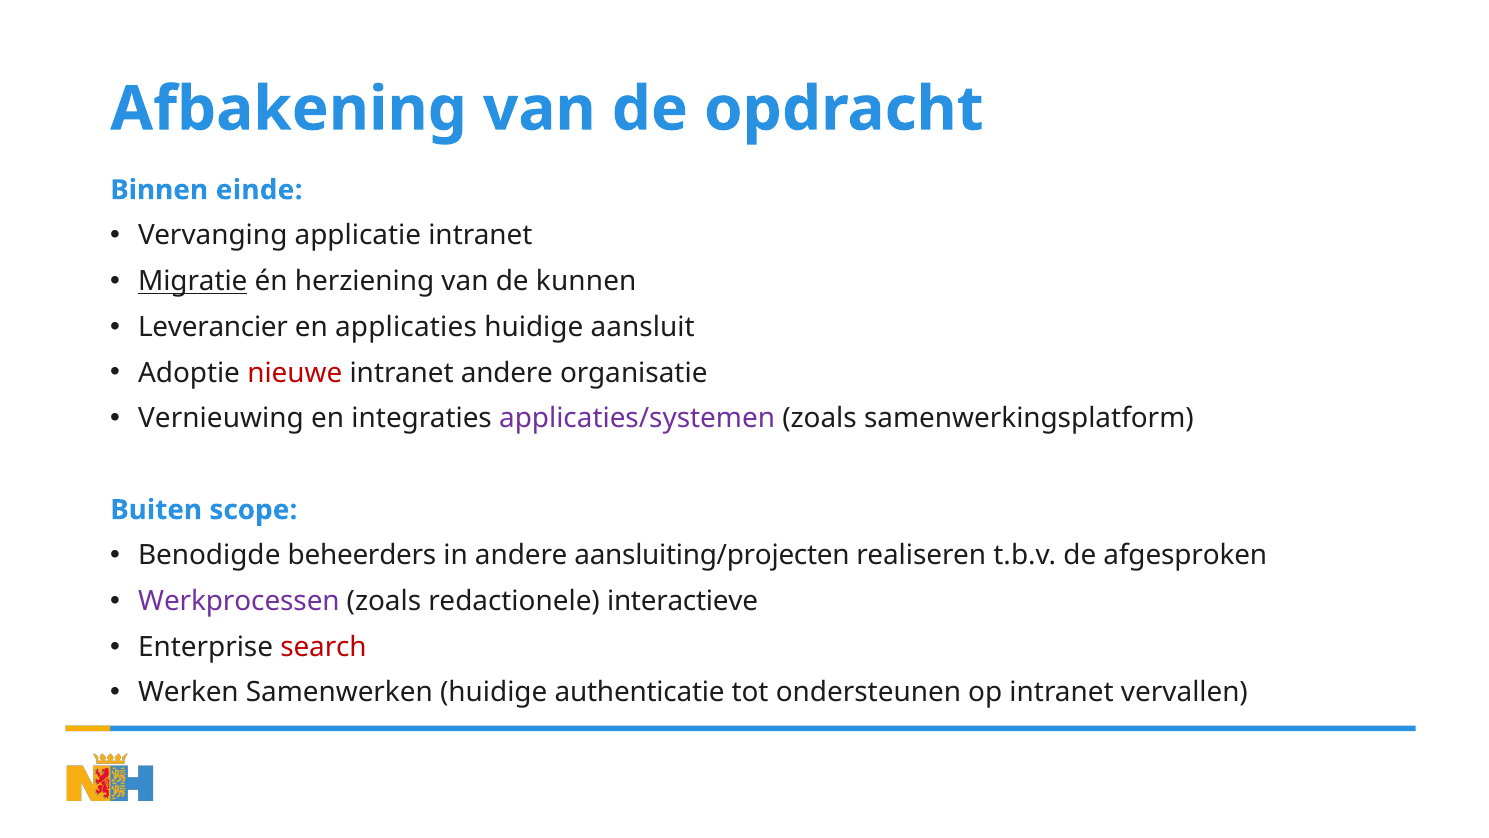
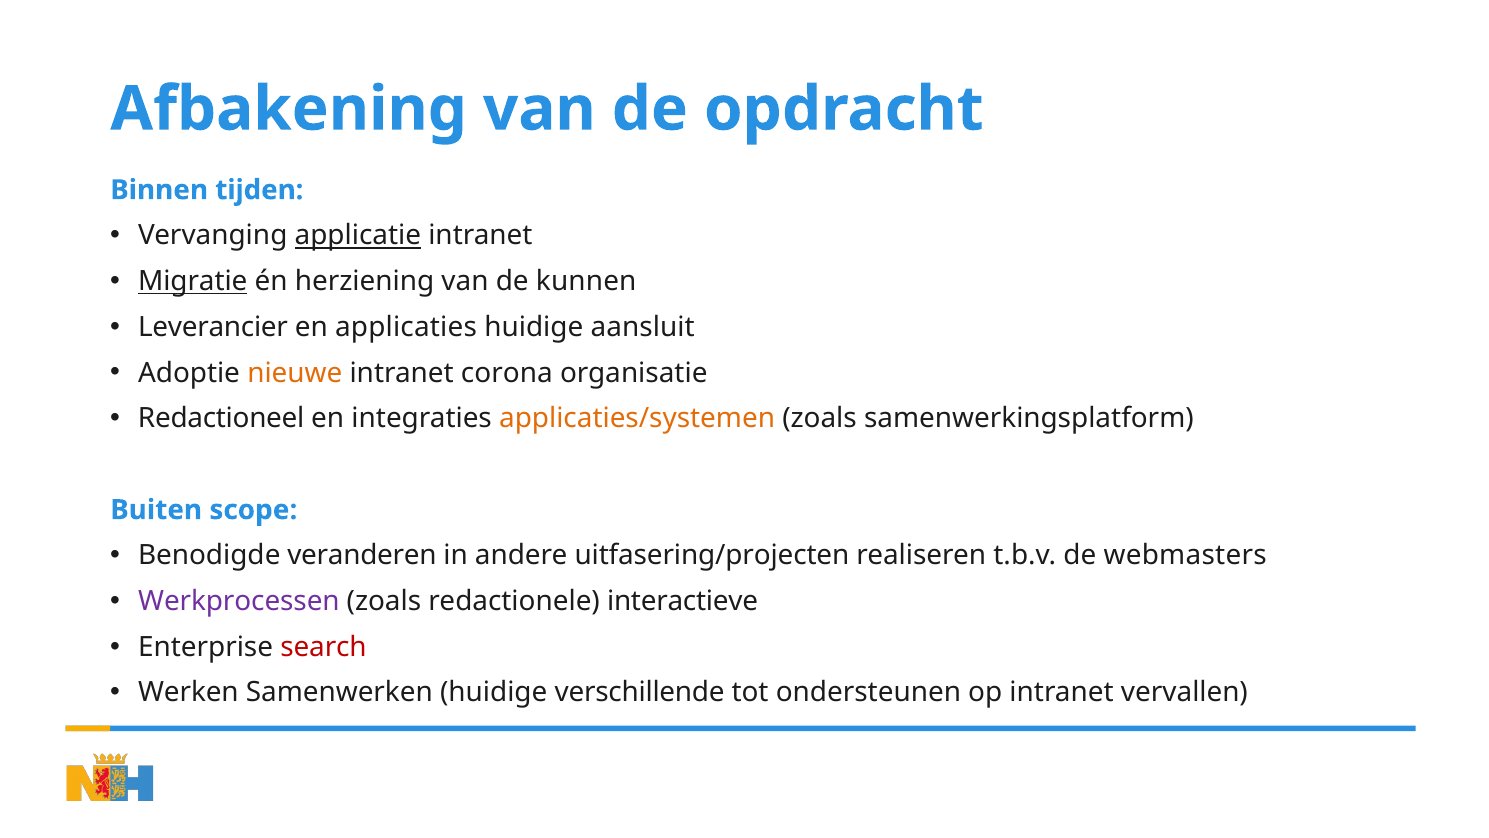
einde: einde -> tijden (259, 190)
applicatie underline: none -> present (358, 236)
nieuwe colour: red -> orange (295, 373)
intranet andere: andere -> corona (507, 373)
Vernieuwing: Vernieuwing -> Redactioneel (221, 418)
applicaties/systemen colour: purple -> orange (637, 418)
beheerders: beheerders -> veranderen (362, 555)
aansluiting/projecten: aansluiting/projecten -> uitfasering/projecten (712, 555)
afgesproken: afgesproken -> webmasters (1185, 555)
authenticatie: authenticatie -> verschillende (640, 692)
